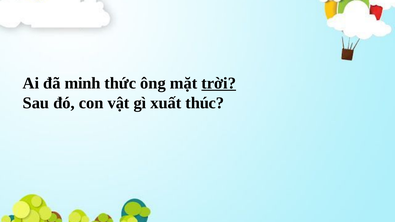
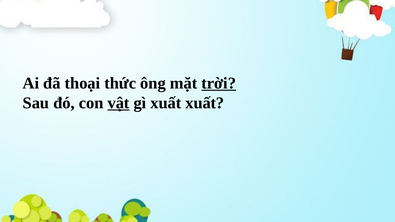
minh: minh -> thoại (82, 83)
vật underline: none -> present (119, 103)
xuất thúc: thúc -> xuất (205, 103)
